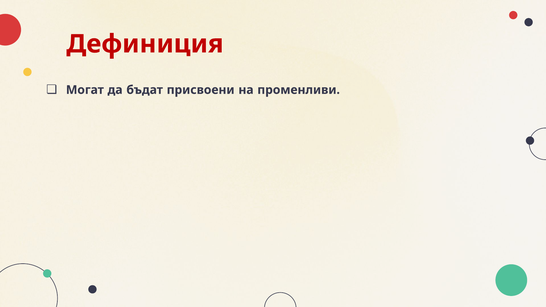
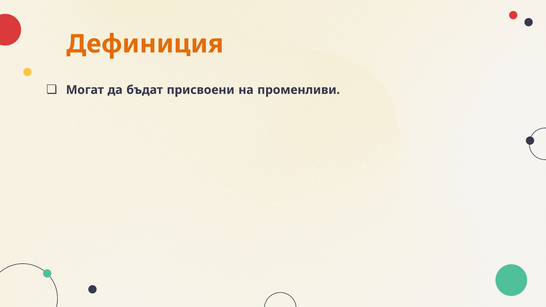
Дефиниция colour: red -> orange (145, 44)
